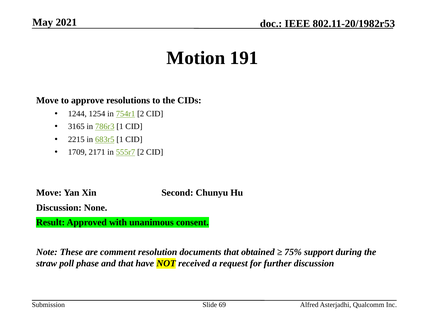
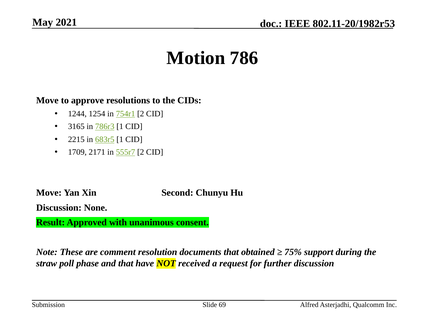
191: 191 -> 786 (244, 58)
